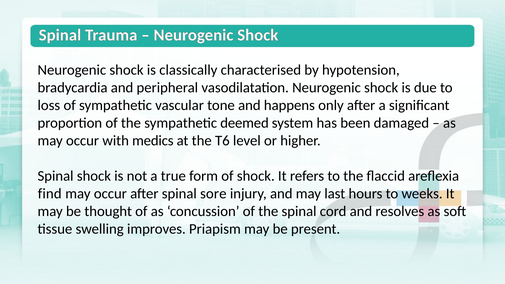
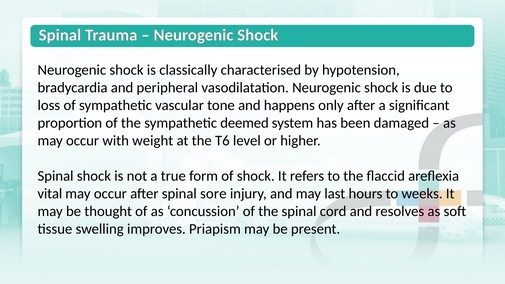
medics: medics -> weight (153, 141)
find: find -> vital (50, 194)
